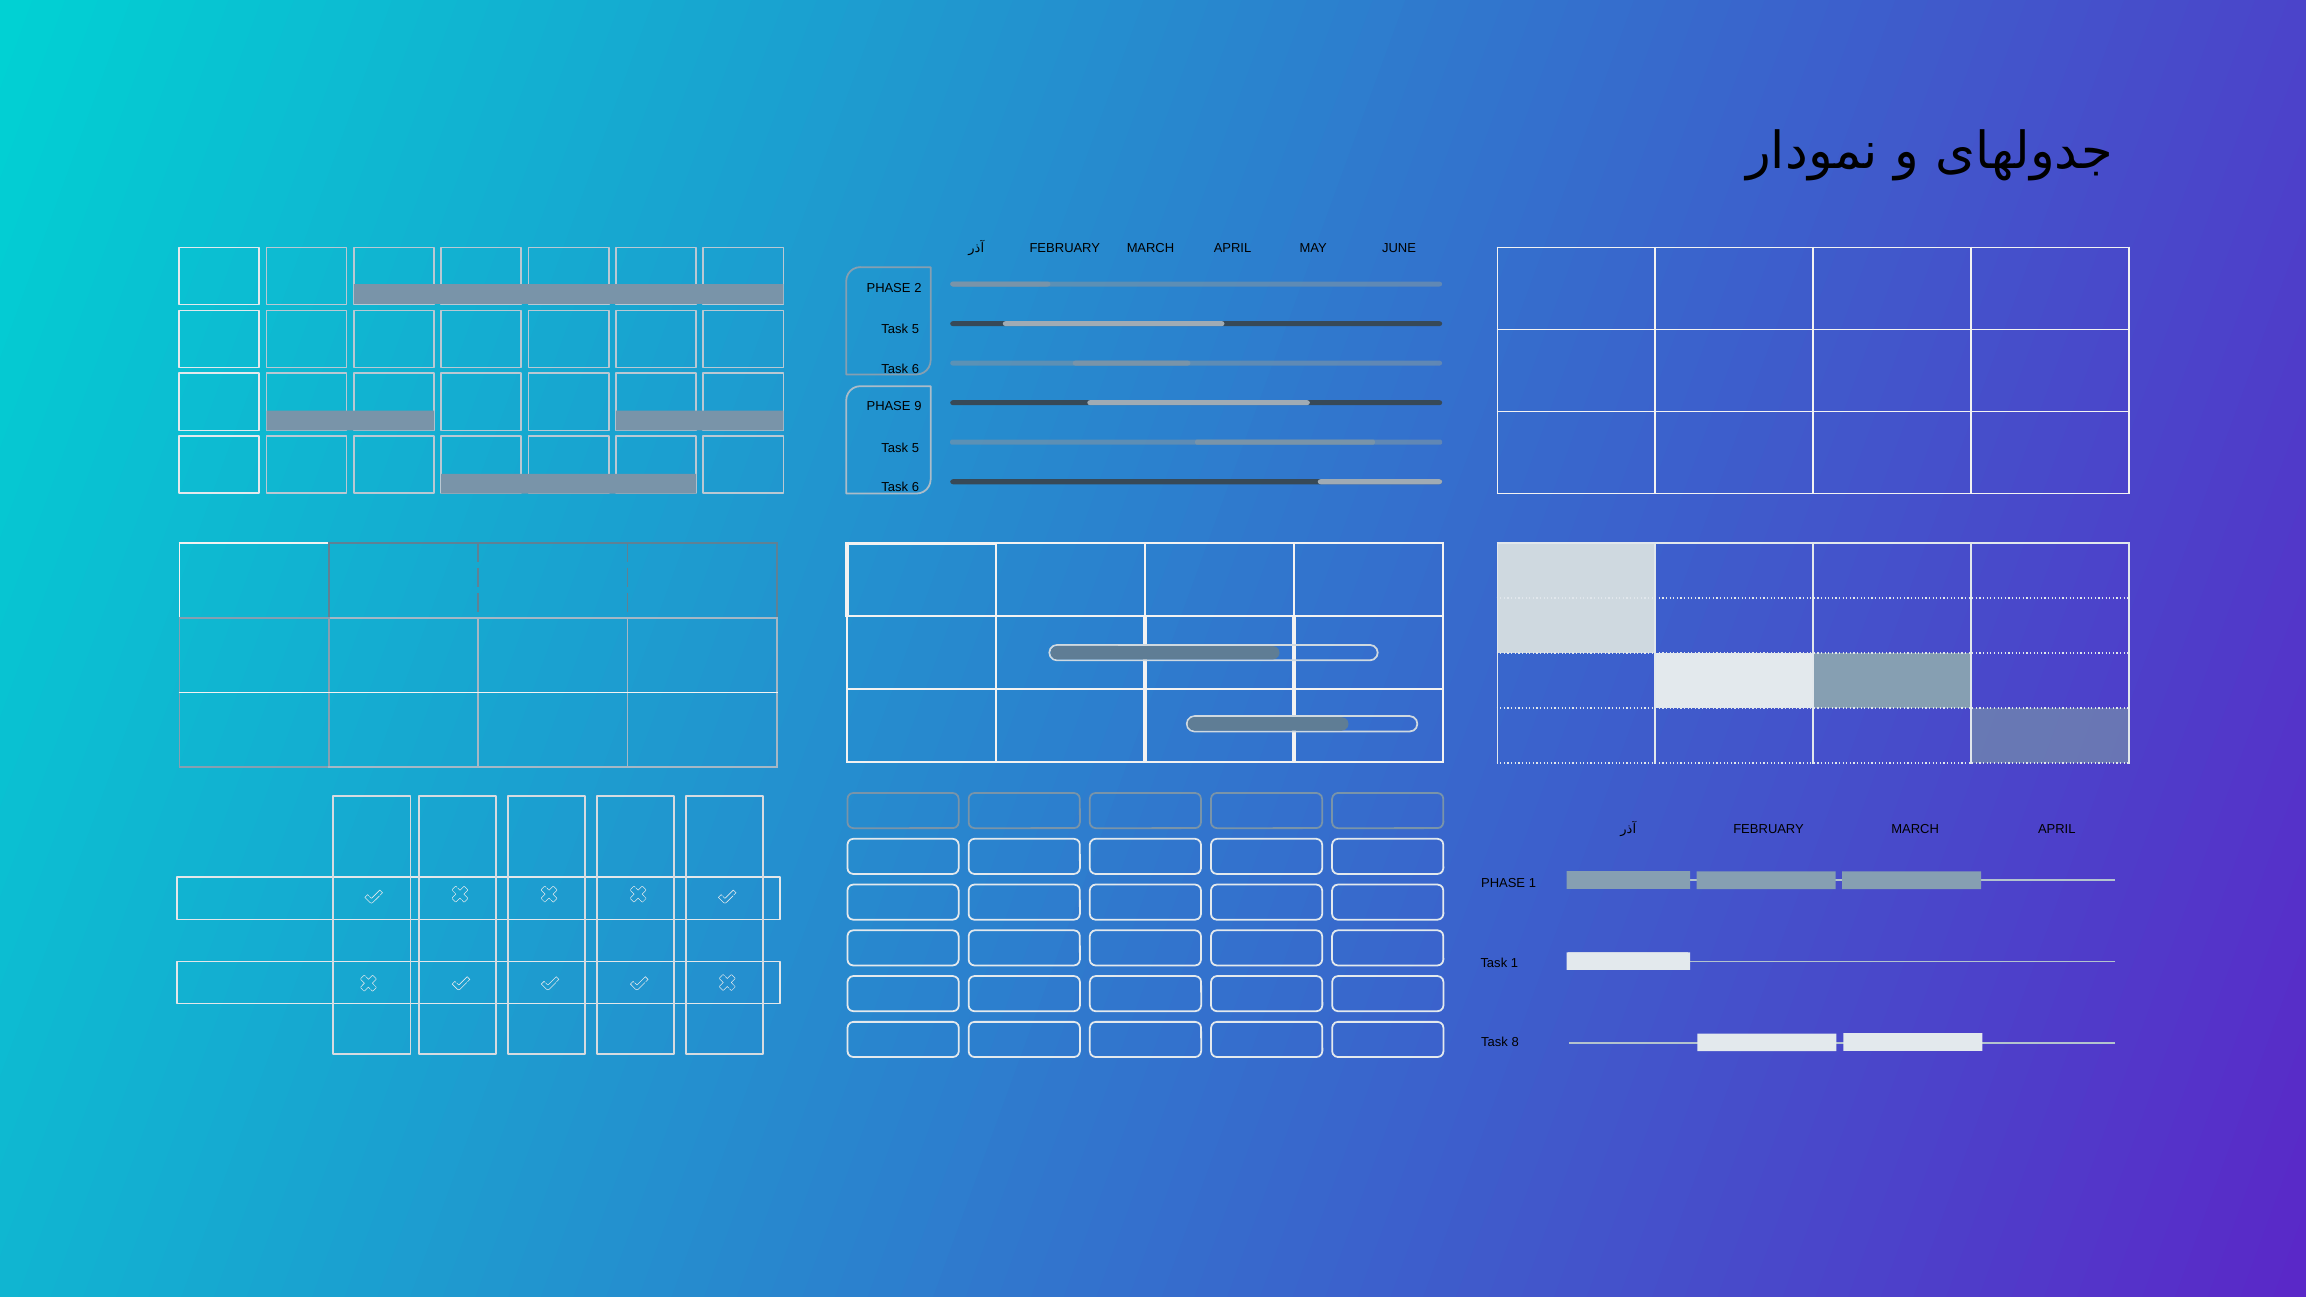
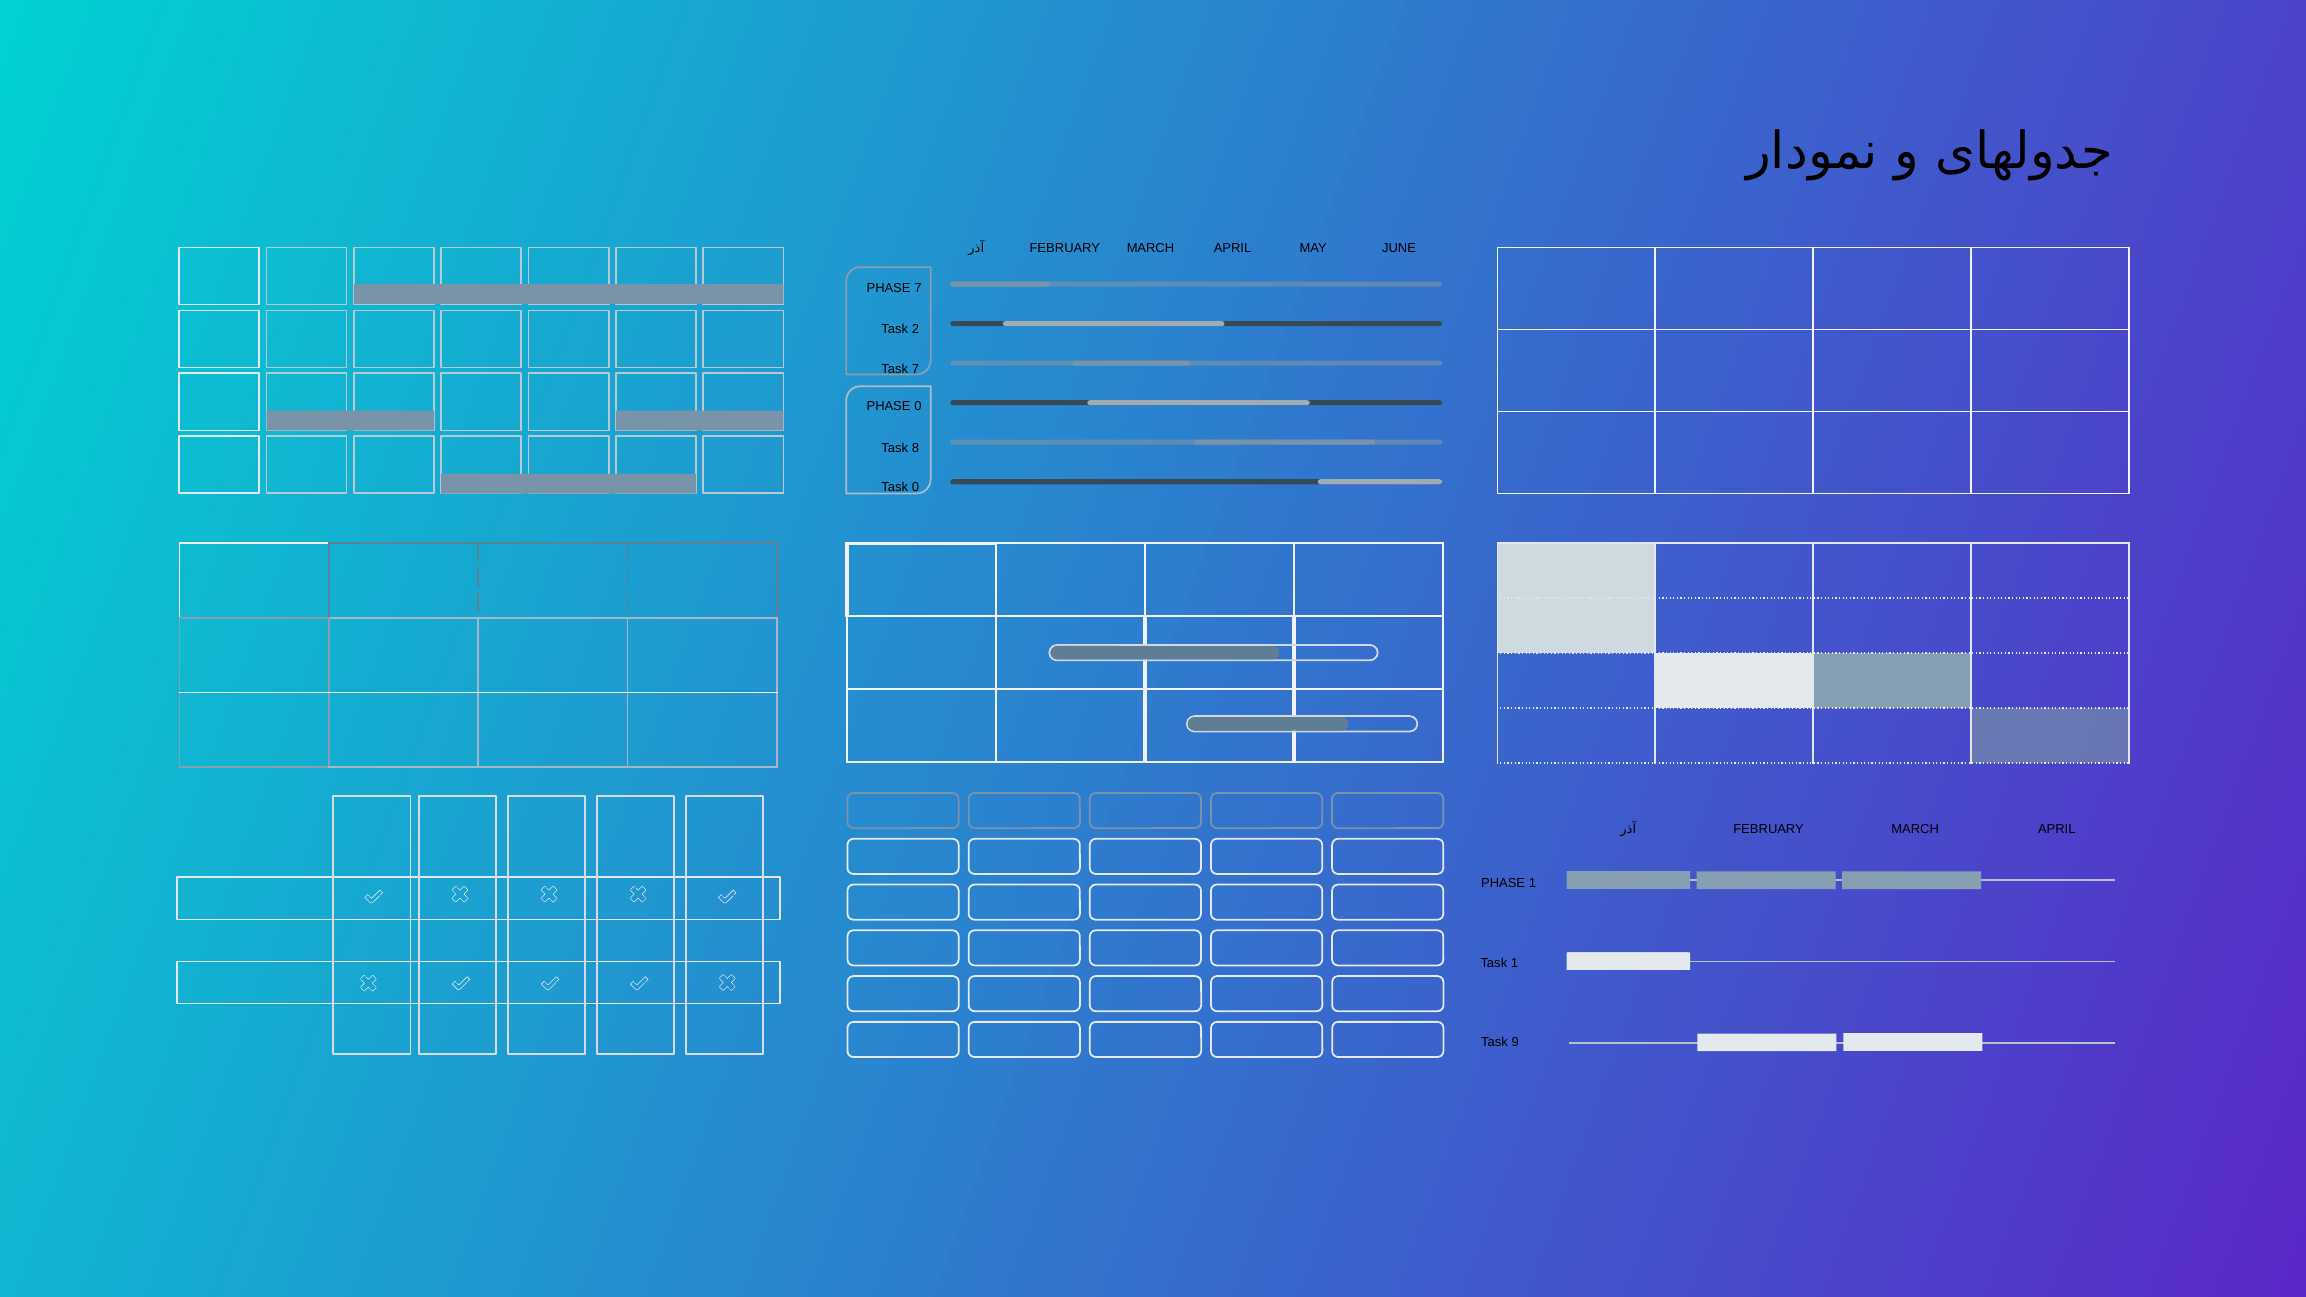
PHASE 2: 2 -> 7 (918, 289)
5: 5 -> 2 (915, 329)
6: 6 -> 7 (915, 369)
PHASE 9: 9 -> 0 (918, 406)
5: 5 -> 8 (915, 448)
6: 6 -> 0 (915, 488)
8: 8 -> 9 (1515, 1043)
